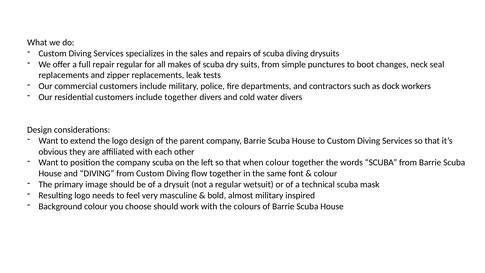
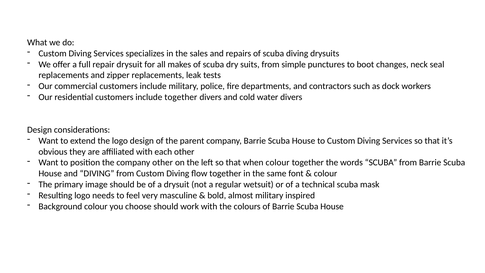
repair regular: regular -> drysuit (129, 64)
company scuba: scuba -> other (163, 163)
